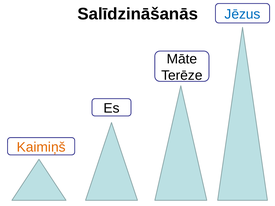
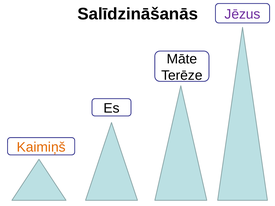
Jēzus colour: blue -> purple (243, 14)
